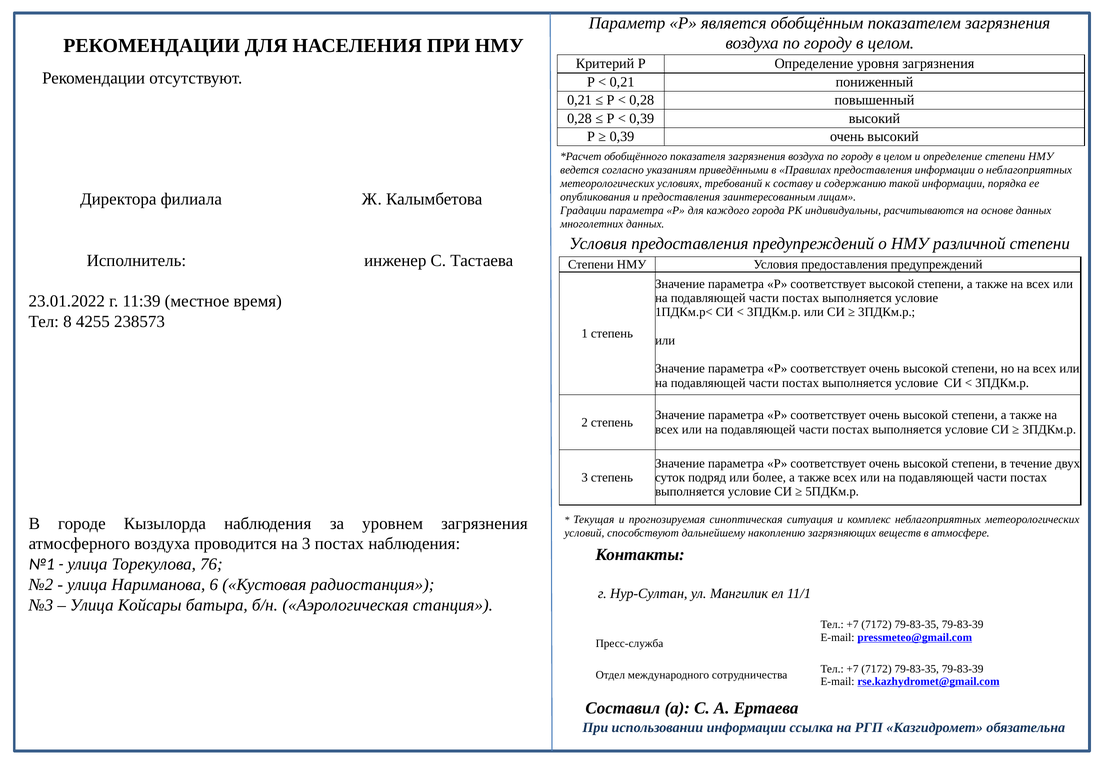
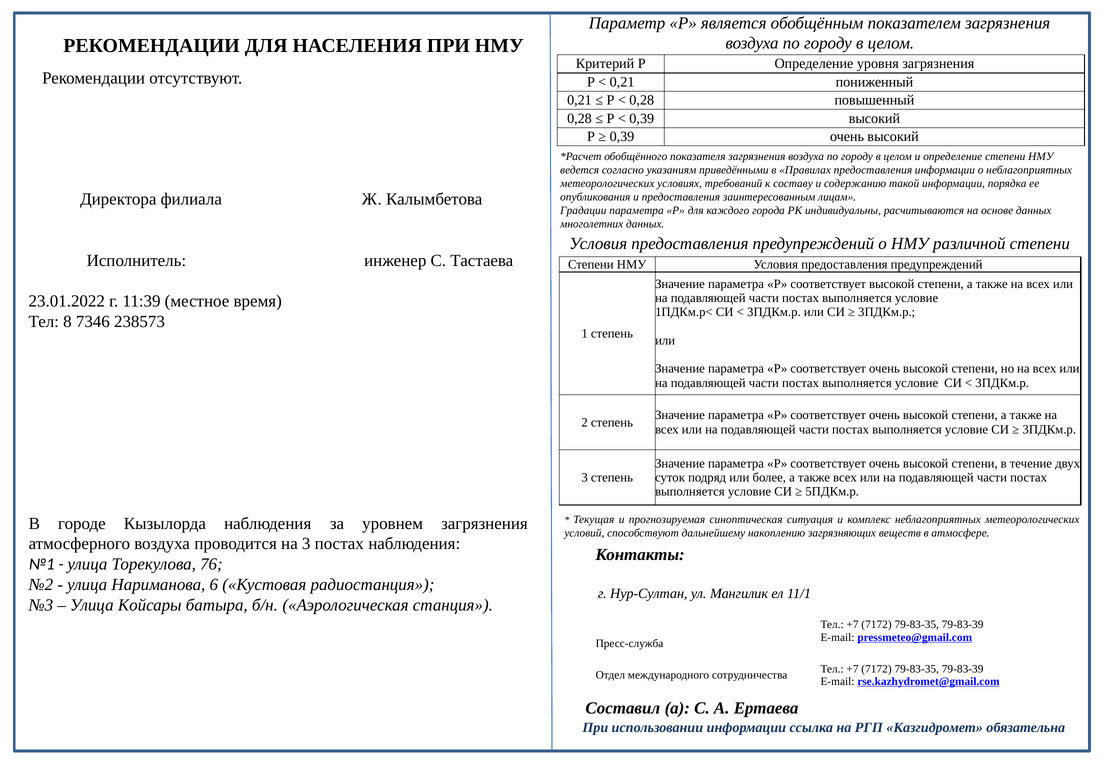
4255: 4255 -> 7346 (93, 322)
